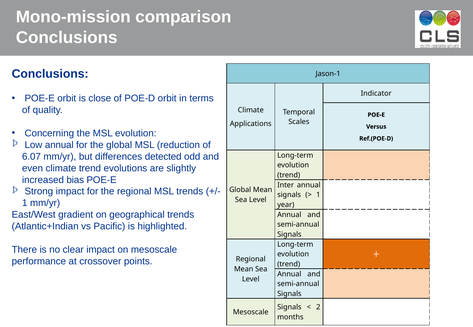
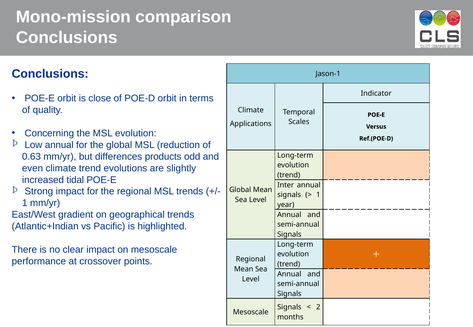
6.07: 6.07 -> 0.63 (31, 157)
detected: detected -> products (163, 157)
bias: bias -> tidal (75, 180)
